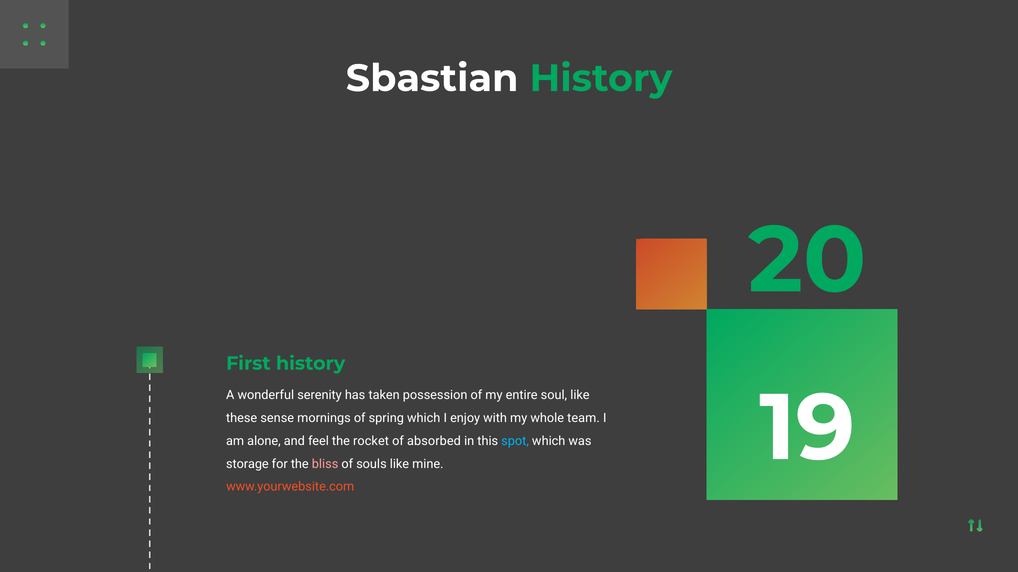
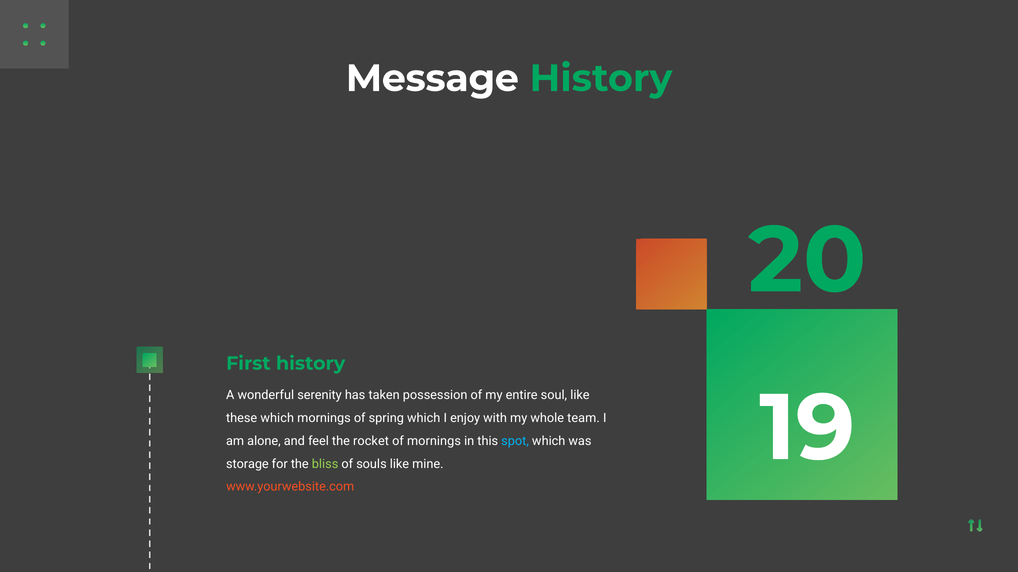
Sbastian: Sbastian -> Message (432, 79)
these sense: sense -> which (277, 419)
of absorbed: absorbed -> mornings (434, 441)
bliss colour: pink -> light green (325, 464)
